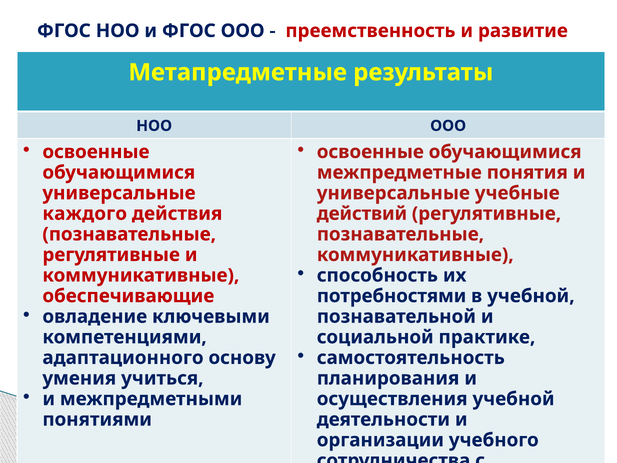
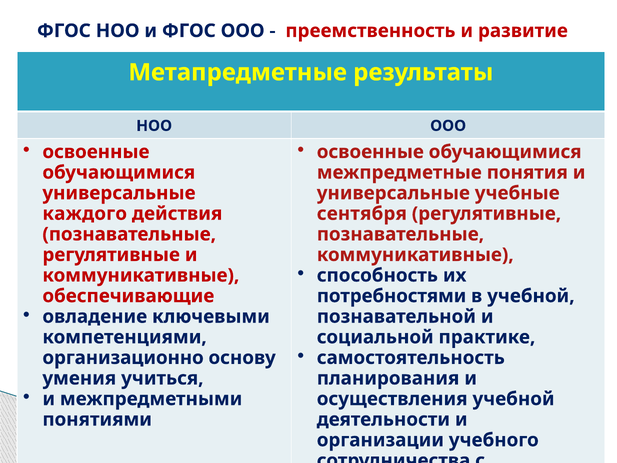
действий: действий -> сентября (362, 214)
адаптационного: адаптационного -> организационно (123, 358)
